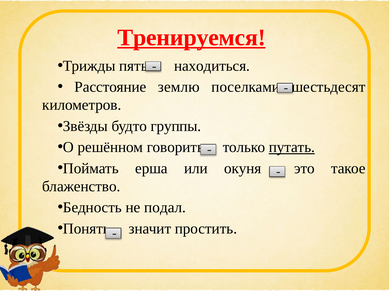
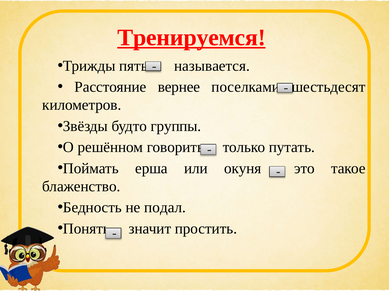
находиться: находиться -> называется (212, 66)
землю: землю -> вернее (179, 87)
путать underline: present -> none (292, 148)
